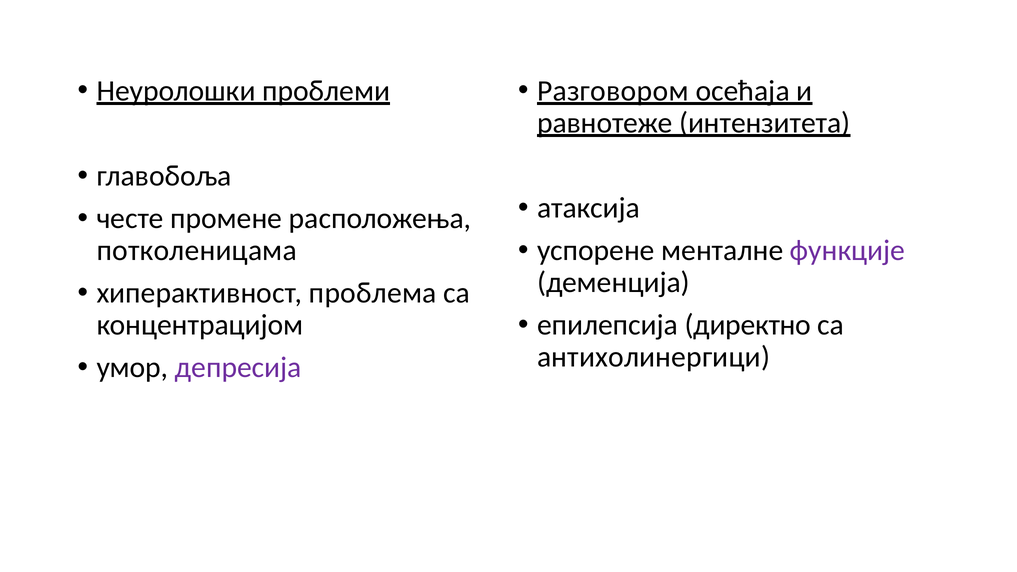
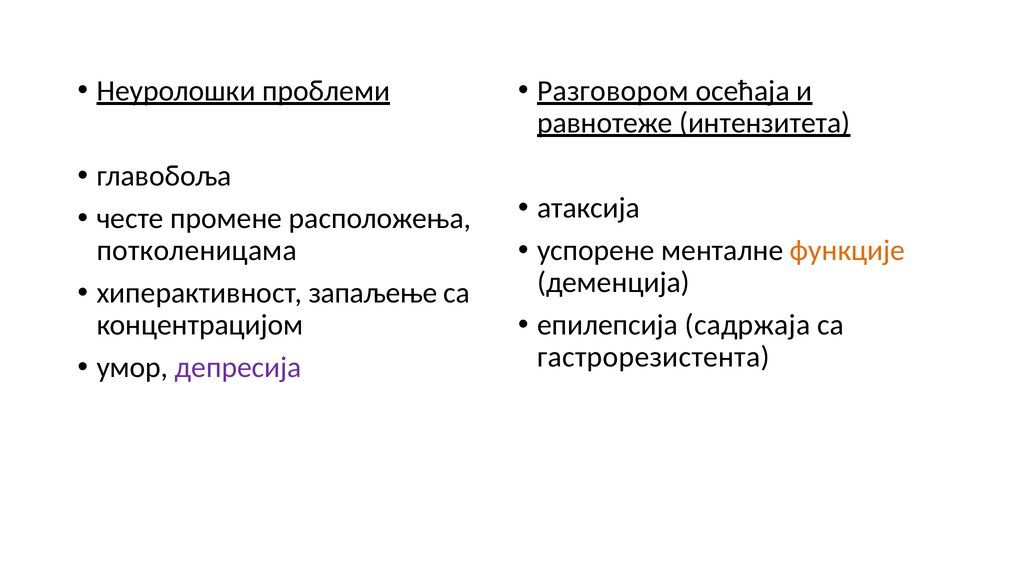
функције colour: purple -> orange (848, 251)
проблема: проблема -> запаљење (373, 293)
директно: директно -> садржаја (748, 325)
антихолинергици: антихолинергици -> гастрорезистента (653, 357)
